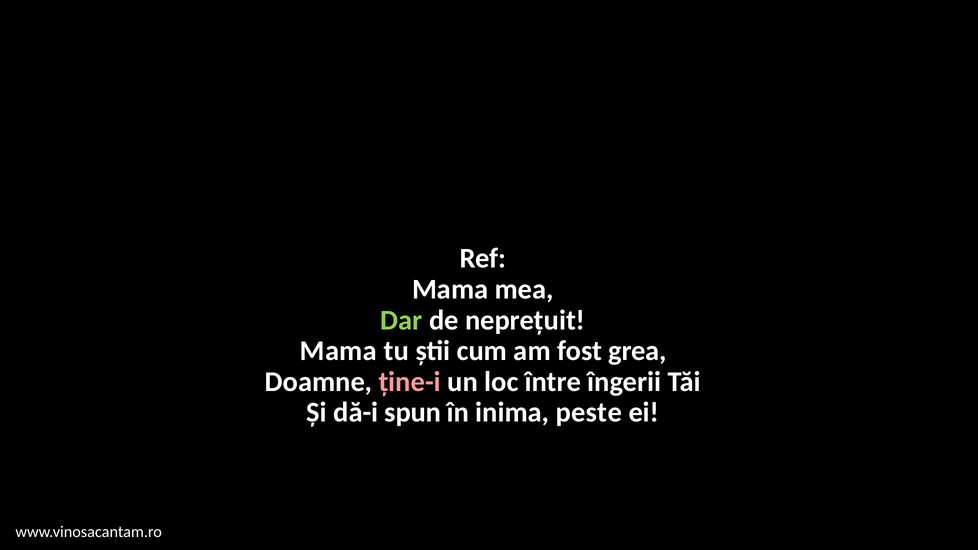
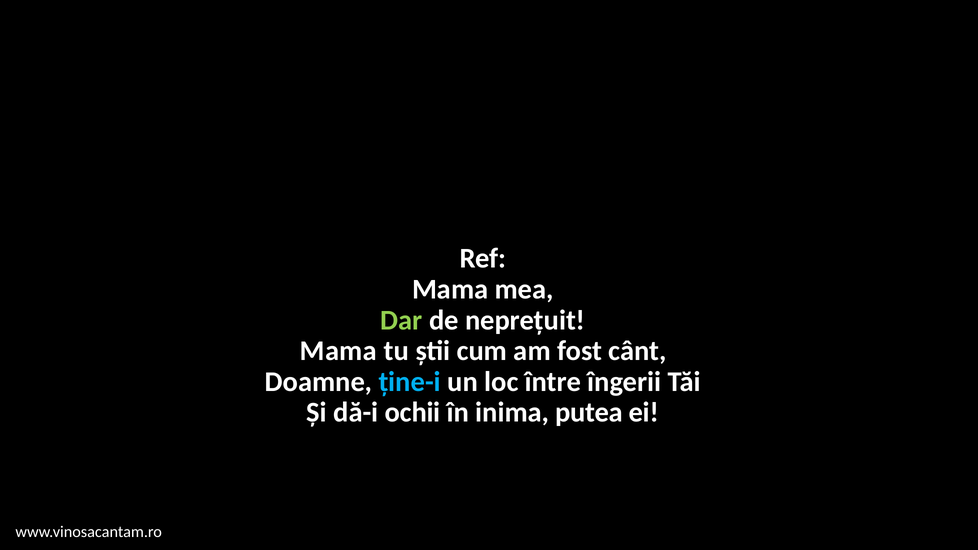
grea: grea -> cânt (637, 351)
ține-i colour: pink -> light blue (410, 382)
spun: spun -> ochii (413, 413)
peste: peste -> putea (589, 413)
